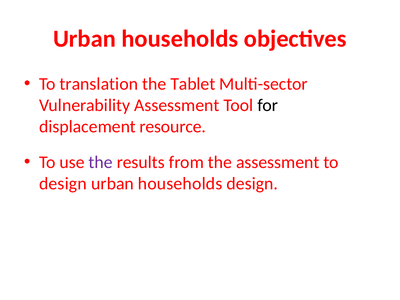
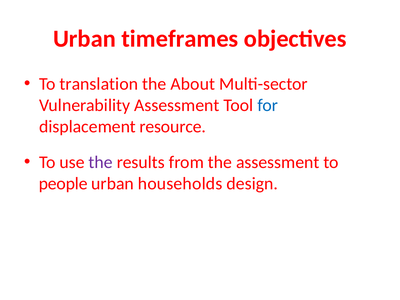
households: households -> timeframes (180, 39)
Tablet: Tablet -> About (193, 84)
for colour: black -> blue (268, 105)
design: design -> people (63, 184)
